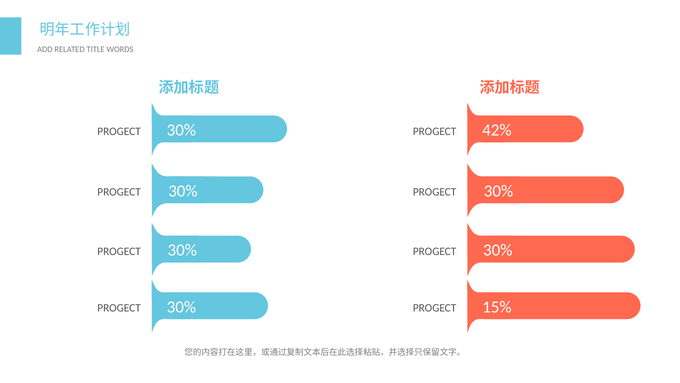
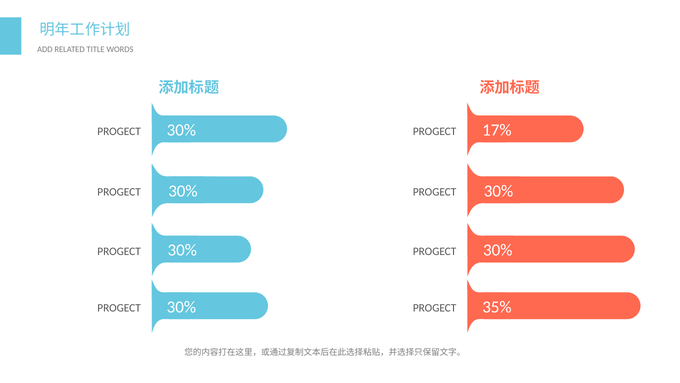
42%: 42% -> 17% (497, 130)
15%: 15% -> 35% (497, 307)
